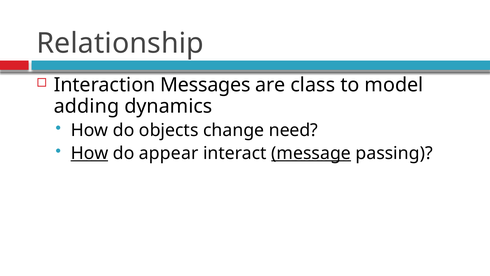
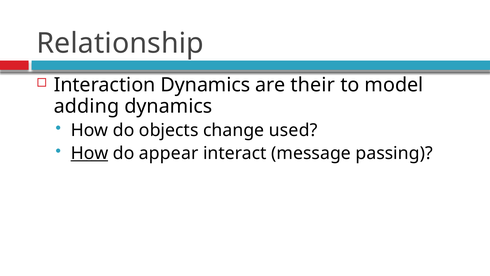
Interaction Messages: Messages -> Dynamics (205, 85)
class: class -> their (313, 85)
need: need -> used (293, 130)
message underline: present -> none (311, 153)
